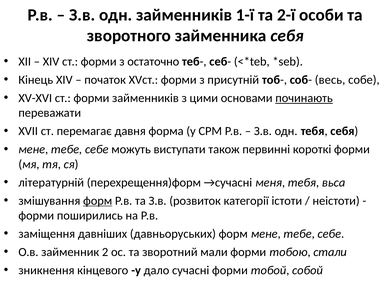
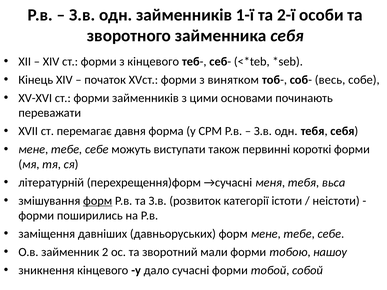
з остаточно: остаточно -> кінцевого (153, 62)
присутній: присутній -> винятком (233, 80)
починають underline: present -> none (304, 98)
стали: стали -> нашоу (330, 252)
